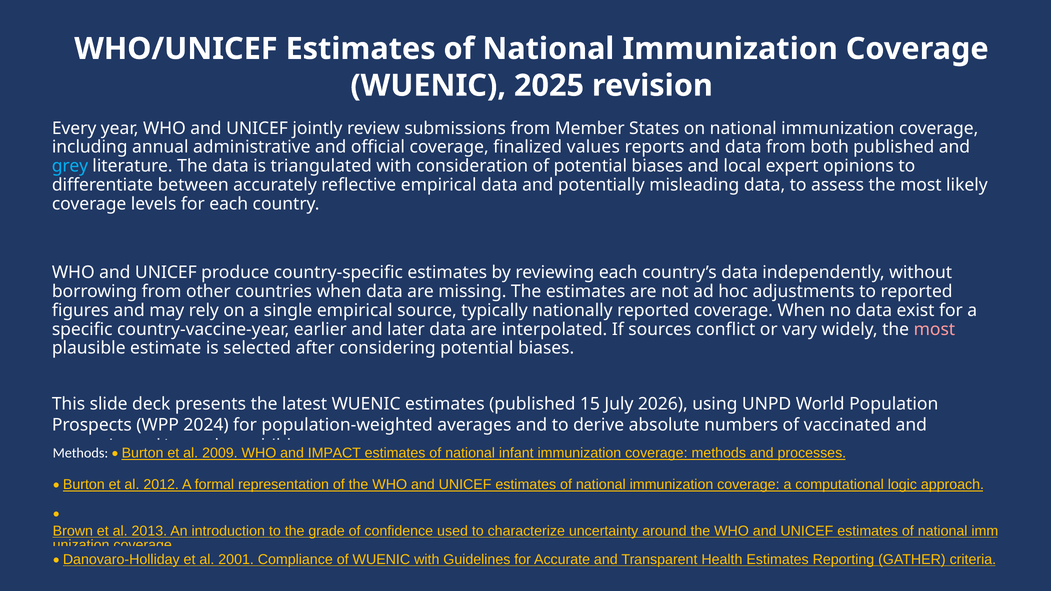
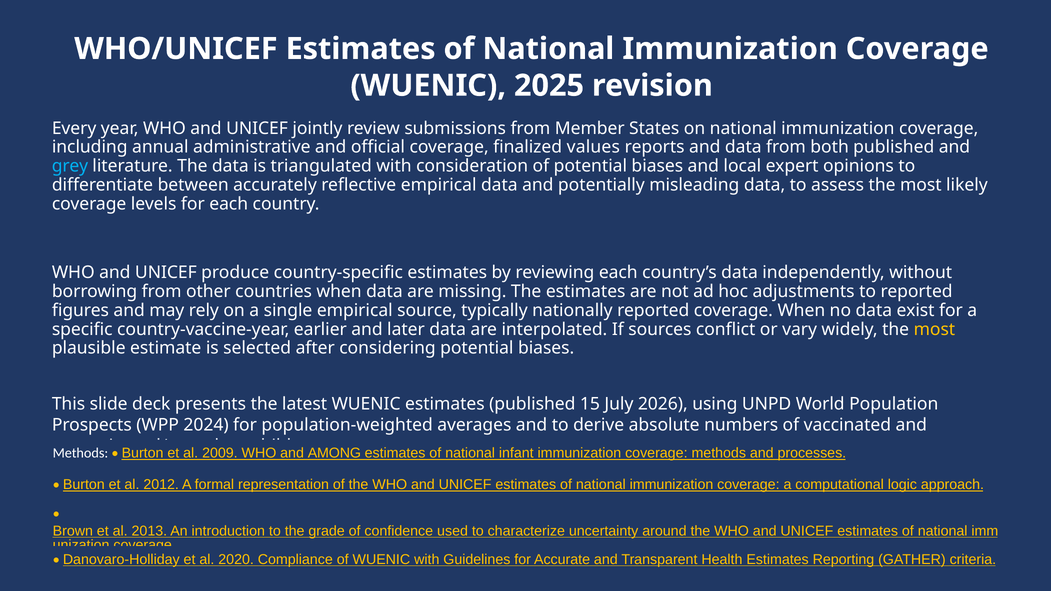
most colour: pink -> yellow (934, 329)
IMPACT: IMPACT -> AMONG (334, 453)
2001: 2001 -> 2020 (236, 560)
